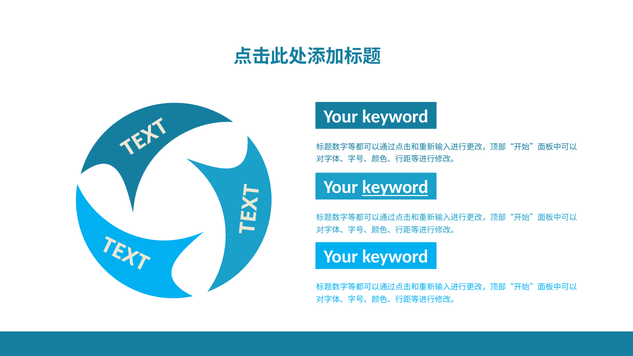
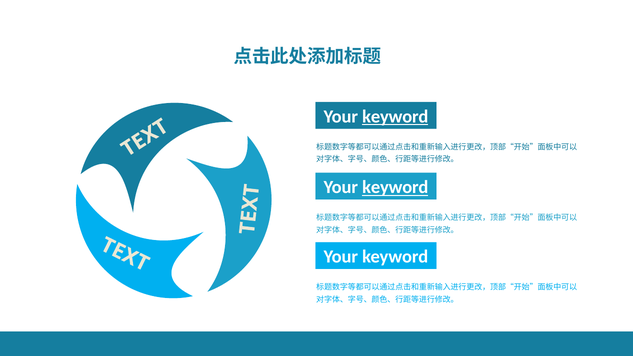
keyword underline: none -> present (395, 117)
